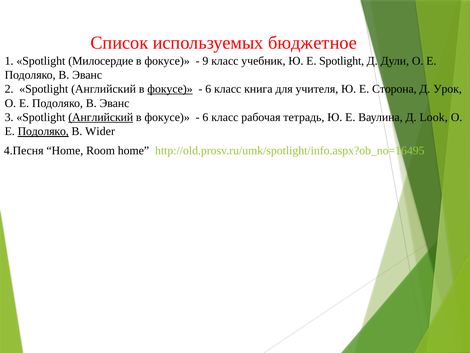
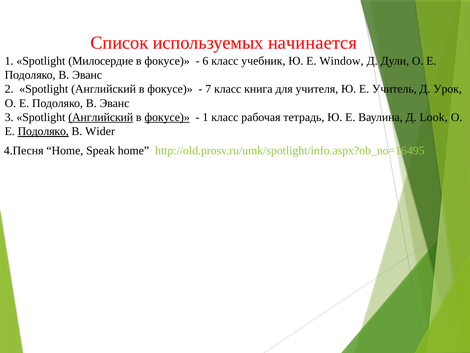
бюджетное: бюджетное -> начинается (312, 43)
9: 9 -> 6 (205, 61)
Е Spotlight: Spotlight -> Window (342, 61)
фокусе underline: present -> none (170, 89)
6: 6 -> 7 (208, 89)
Сторона: Сторона -> Учитель (394, 89)
фокусе underline: none -> present (167, 117)
6: 6 -> 1 (205, 117)
Room: Room -> Speak (101, 150)
